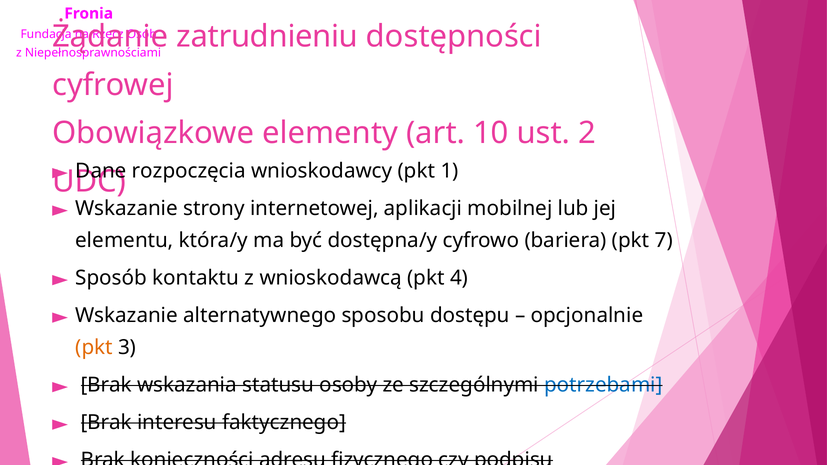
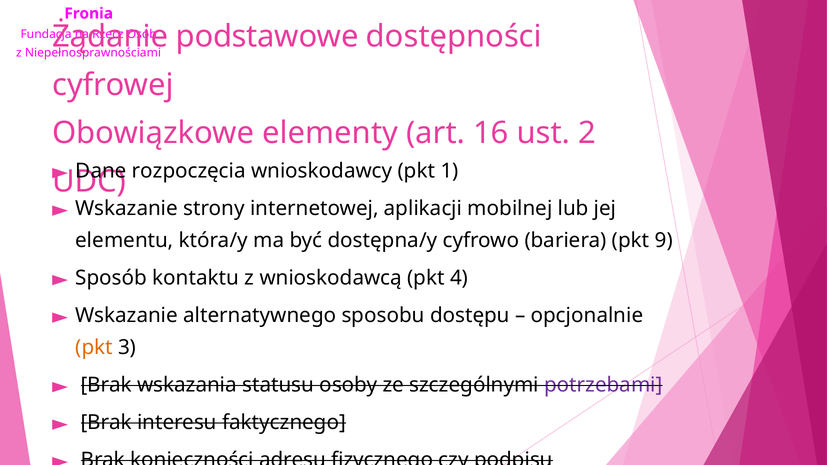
zatrudnieniu: zatrudnieniu -> podstawowe (267, 36)
10: 10 -> 16 (491, 133)
7: 7 -> 9 (664, 241)
potrzebami colour: blue -> purple (603, 385)
